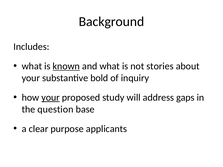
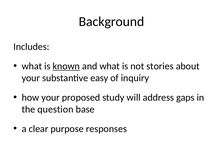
bold: bold -> easy (99, 78)
your underline: present -> none (51, 98)
applicants: applicants -> responses (106, 129)
